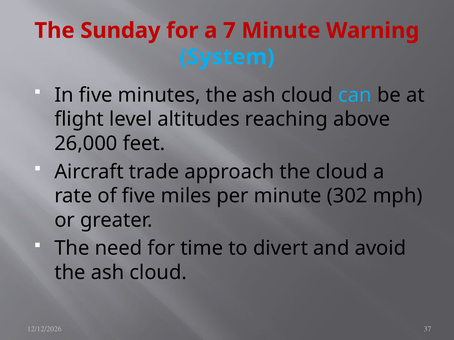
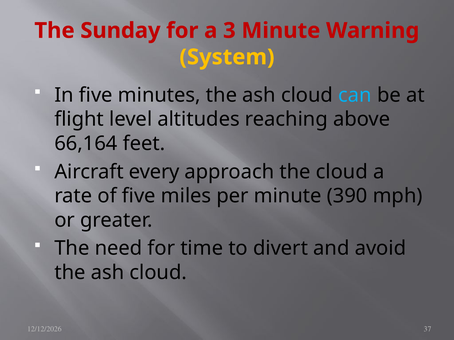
7: 7 -> 3 (229, 31)
System colour: light blue -> yellow (227, 57)
26,000: 26,000 -> 66,164 (86, 144)
trade: trade -> every (154, 172)
302: 302 -> 390 (347, 196)
